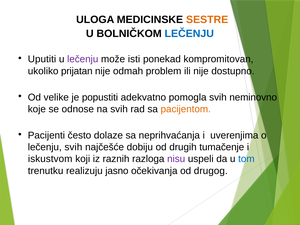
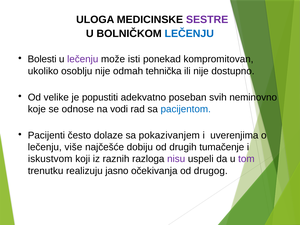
SESTRE colour: orange -> purple (207, 20)
Uputiti: Uputiti -> Bolesti (42, 59)
prijatan: prijatan -> osoblju (77, 71)
problem: problem -> tehnička (164, 71)
pomogla: pomogla -> poseban (188, 97)
na svih: svih -> vodi (119, 109)
pacijentom colour: orange -> blue (186, 109)
neprihvaćanja: neprihvaćanja -> pokazivanjem (169, 135)
lečenju svih: svih -> više (73, 147)
tom colour: blue -> purple (246, 159)
